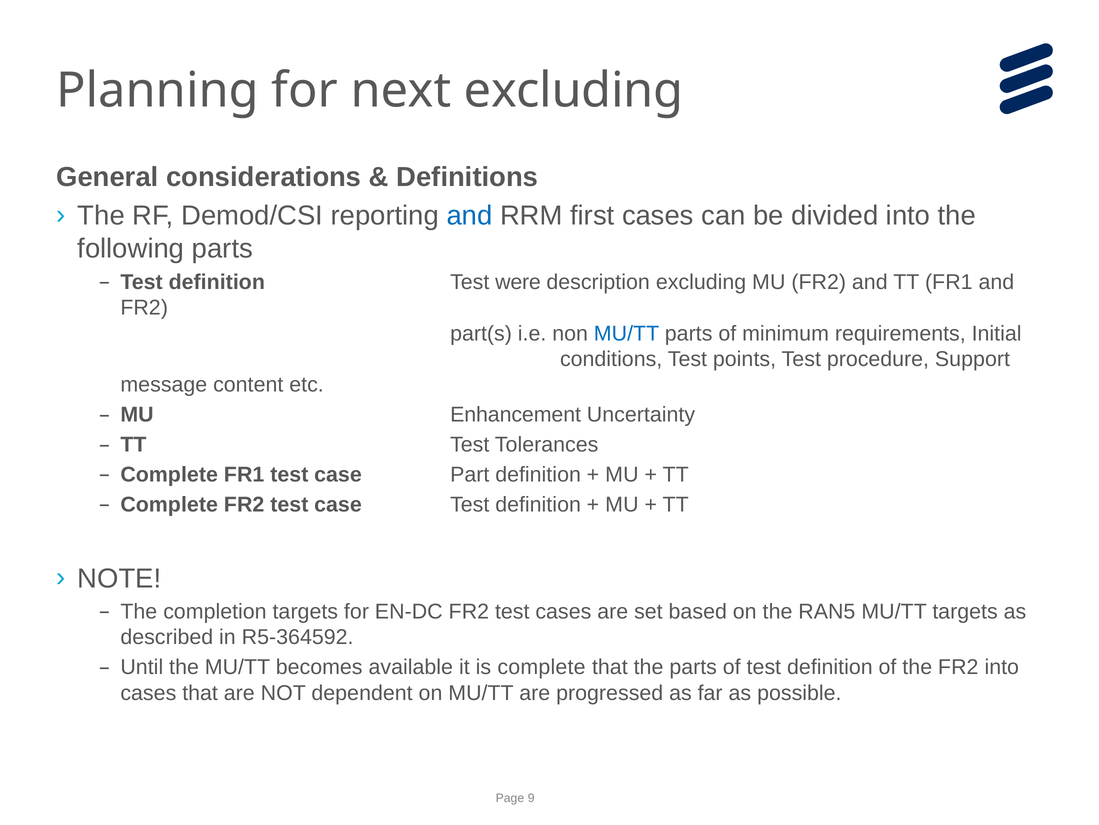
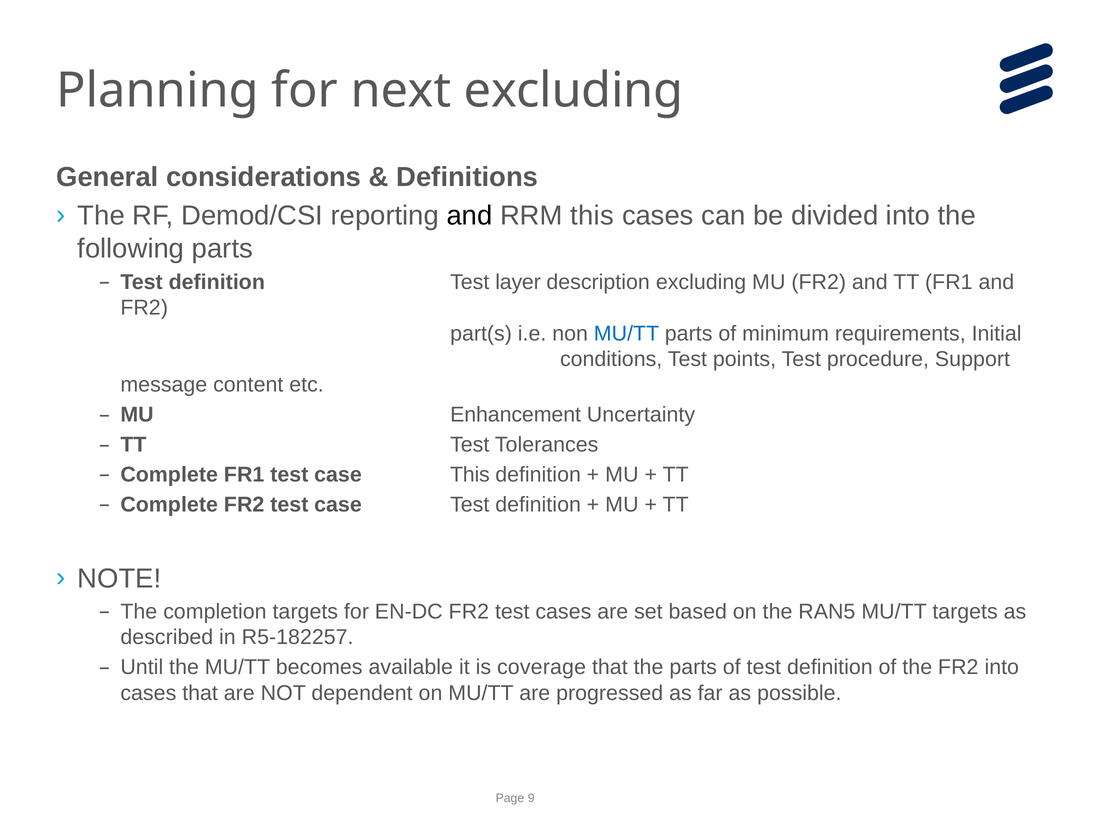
and colour: blue -> black (470, 216)
RRM first: first -> this (592, 216)
were: were -> layer (518, 282)
case Part: Part -> This (470, 474)
R5-364592: R5-364592 -> R5-182257 (298, 637)
is complete: complete -> coverage (542, 667)
